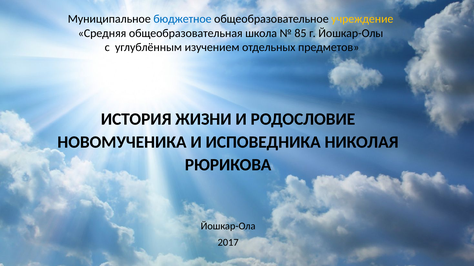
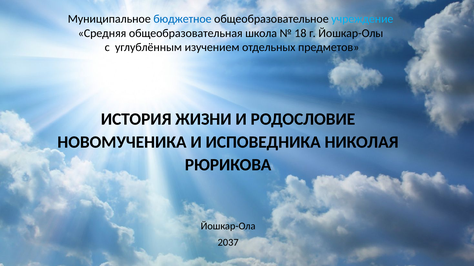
учреждение colour: yellow -> light blue (362, 19)
85: 85 -> 18 (300, 33)
2017: 2017 -> 2037 (228, 243)
